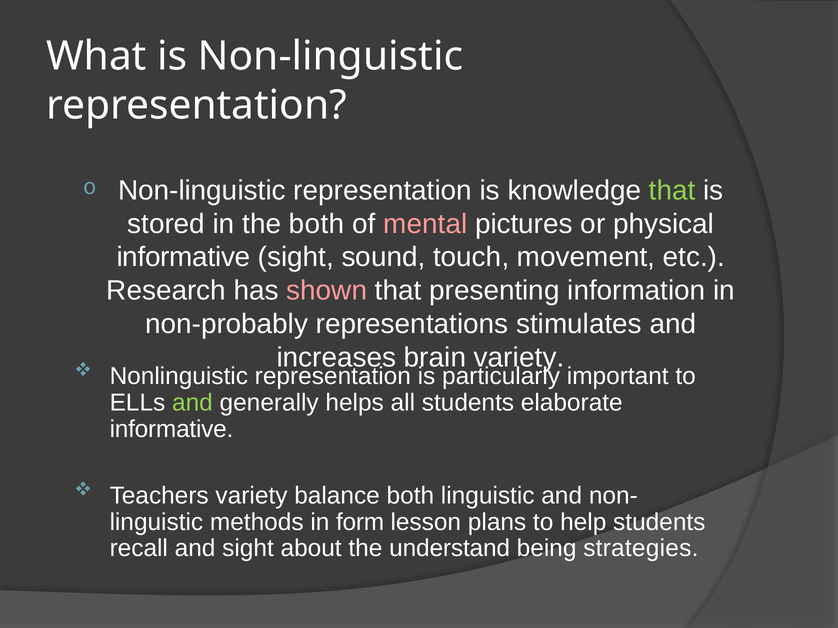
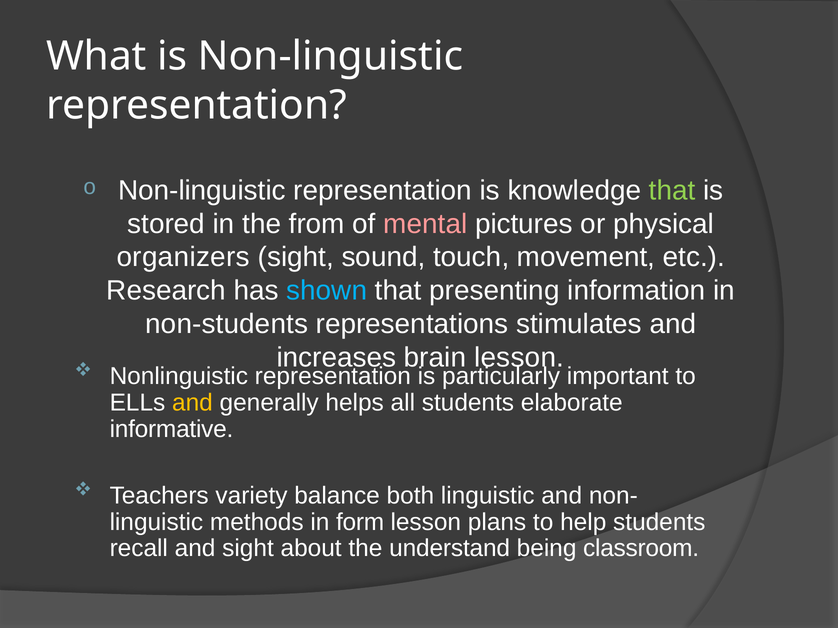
the both: both -> from (317, 224)
informative: informative -> organizers (183, 257)
shown colour: pink -> light blue (327, 291)
non-probably: non-probably -> non-students (227, 325)
brain variety: variety -> lesson (519, 358)
and colour: light green -> yellow (192, 403)
strategies: strategies -> classroom (641, 549)
